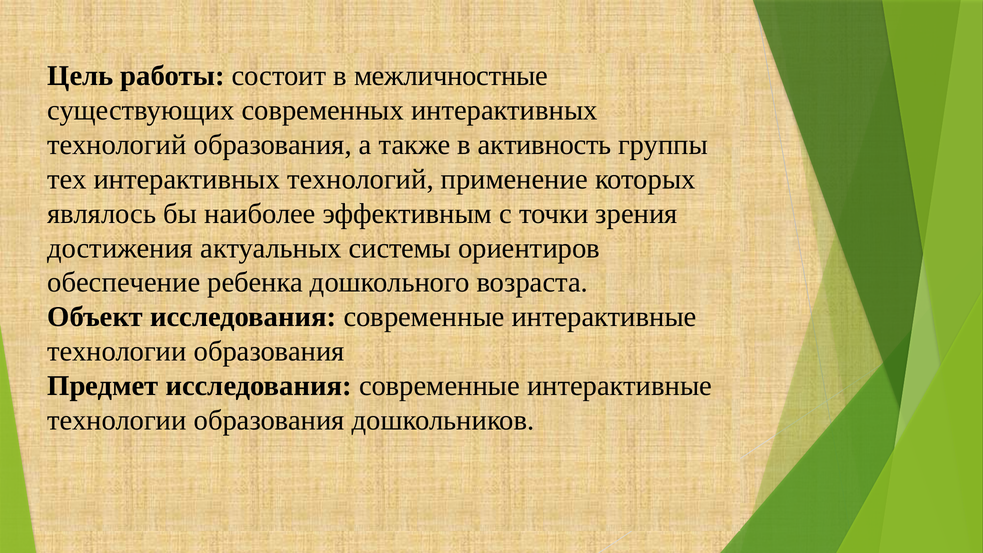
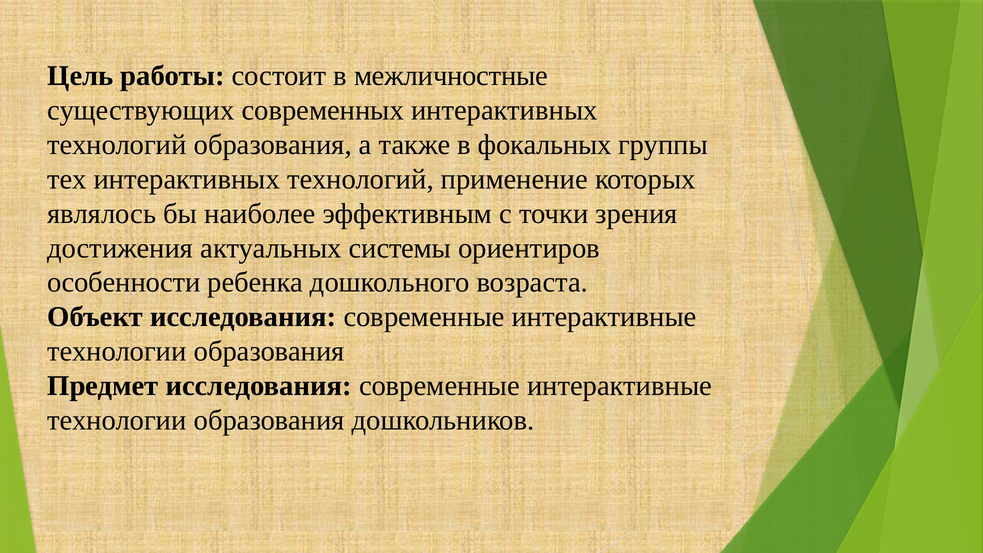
активность: активность -> фокальных (545, 145)
обеспечение: обеспечение -> особенности (124, 282)
